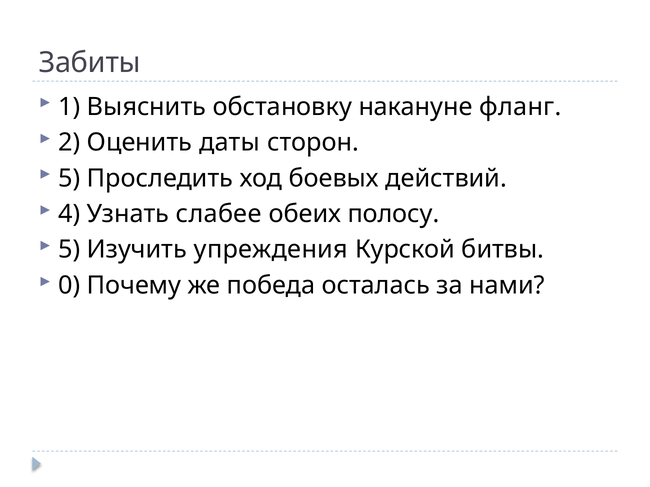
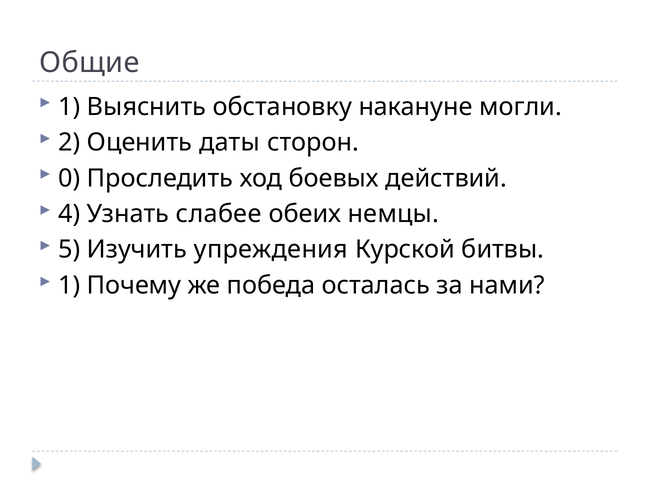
Забиты: Забиты -> Общие (89, 63)
фланг: фланг -> могли (521, 107)
5: 5 -> 0 (69, 178)
полосу: полосу -> немцы (393, 214)
0: 0 -> 1 (69, 286)
